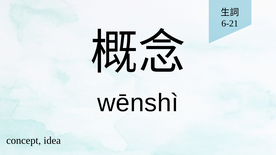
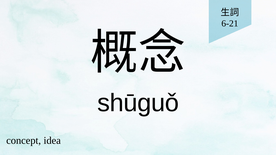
wēnshì: wēnshì -> shūguǒ (138, 103)
